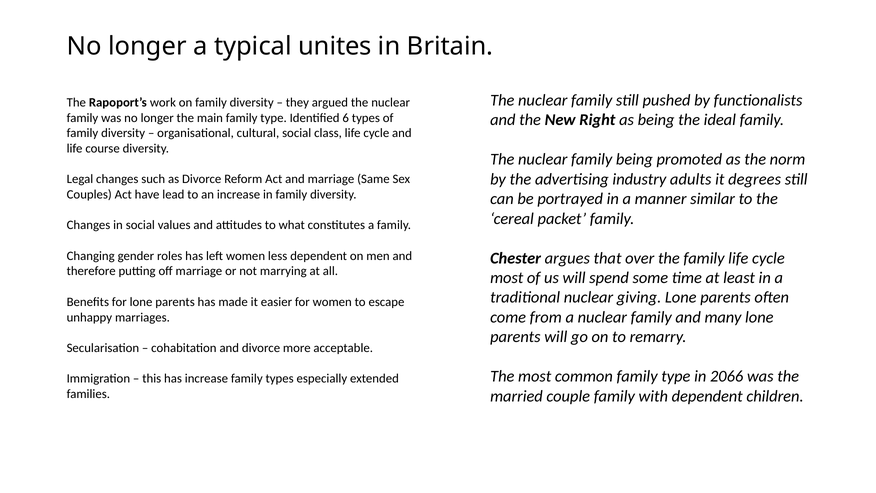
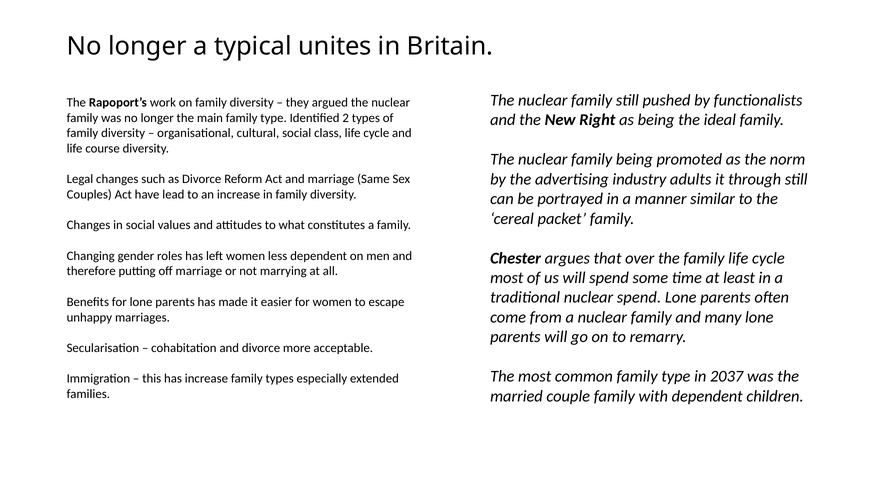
6: 6 -> 2 (346, 118)
degrees: degrees -> through (755, 179)
nuclear giving: giving -> spend (639, 297)
2066: 2066 -> 2037 (727, 376)
